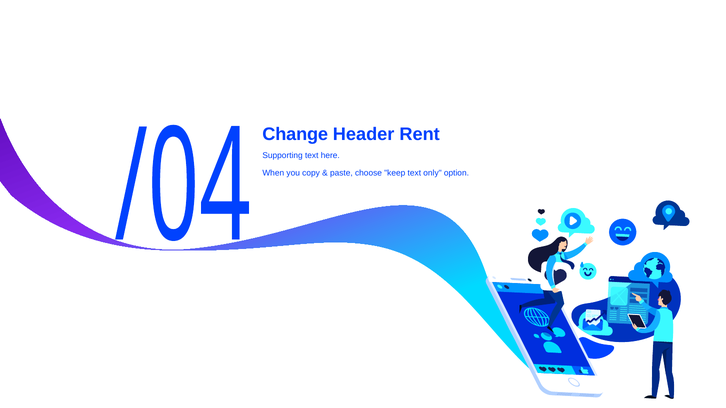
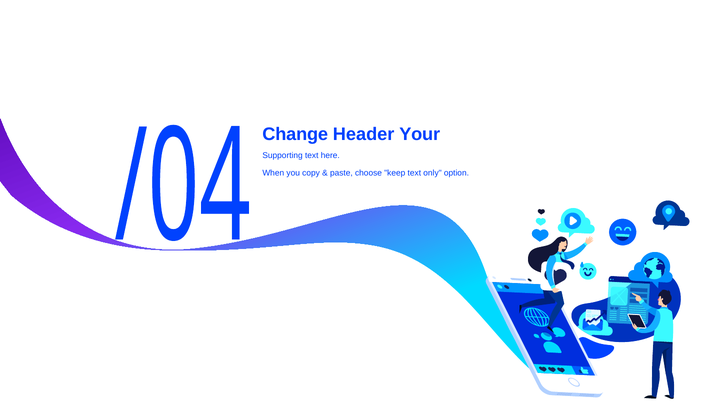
Rent: Rent -> Your (420, 134)
